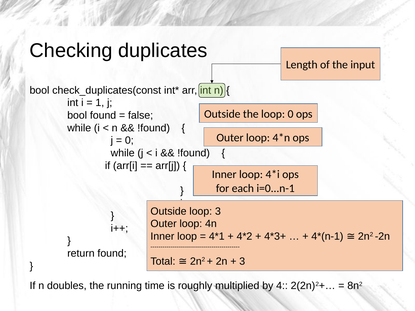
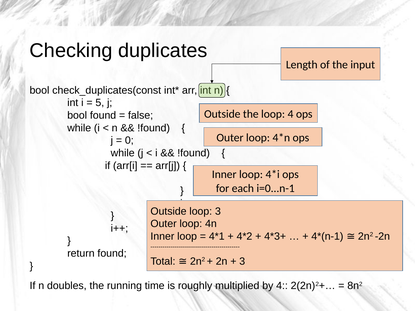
1: 1 -> 5 (100, 103)
loop 0: 0 -> 4 (291, 114)
